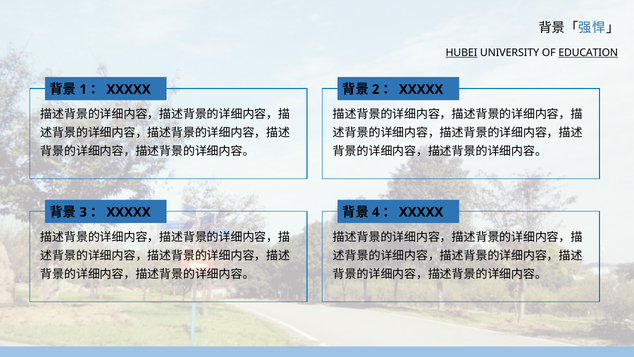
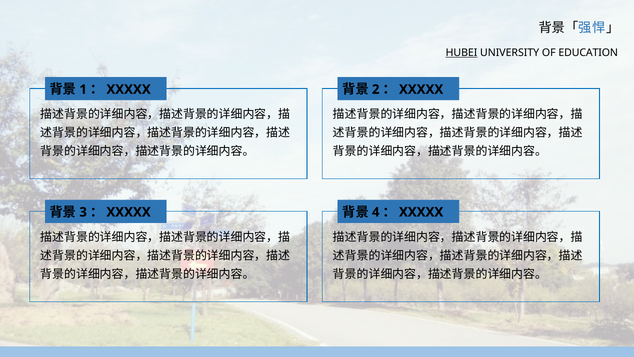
EDUCATION underline: present -> none (588, 53)
